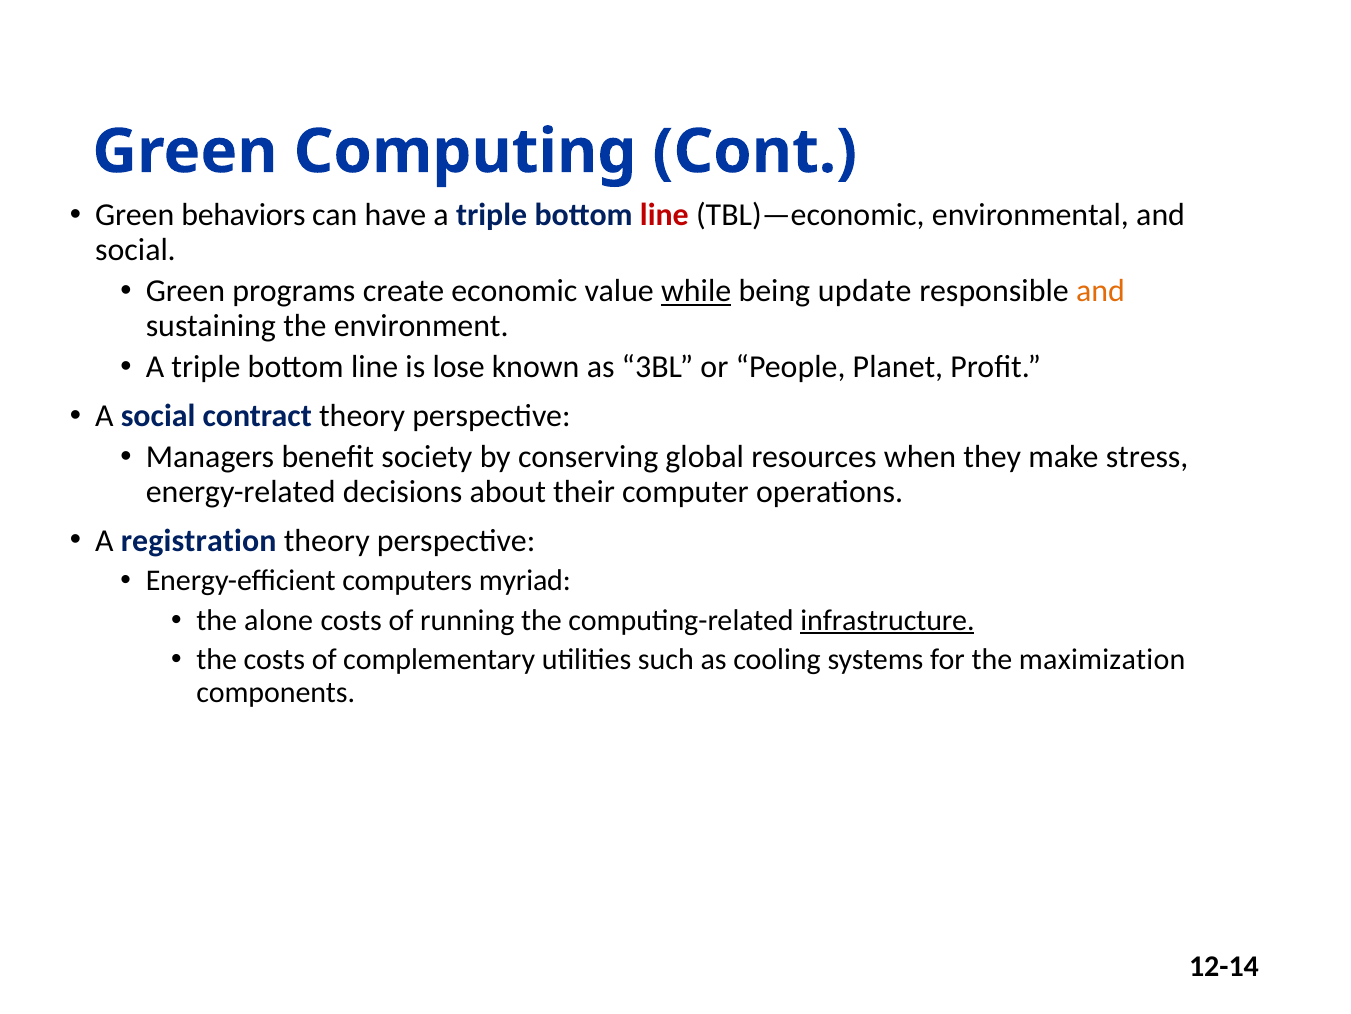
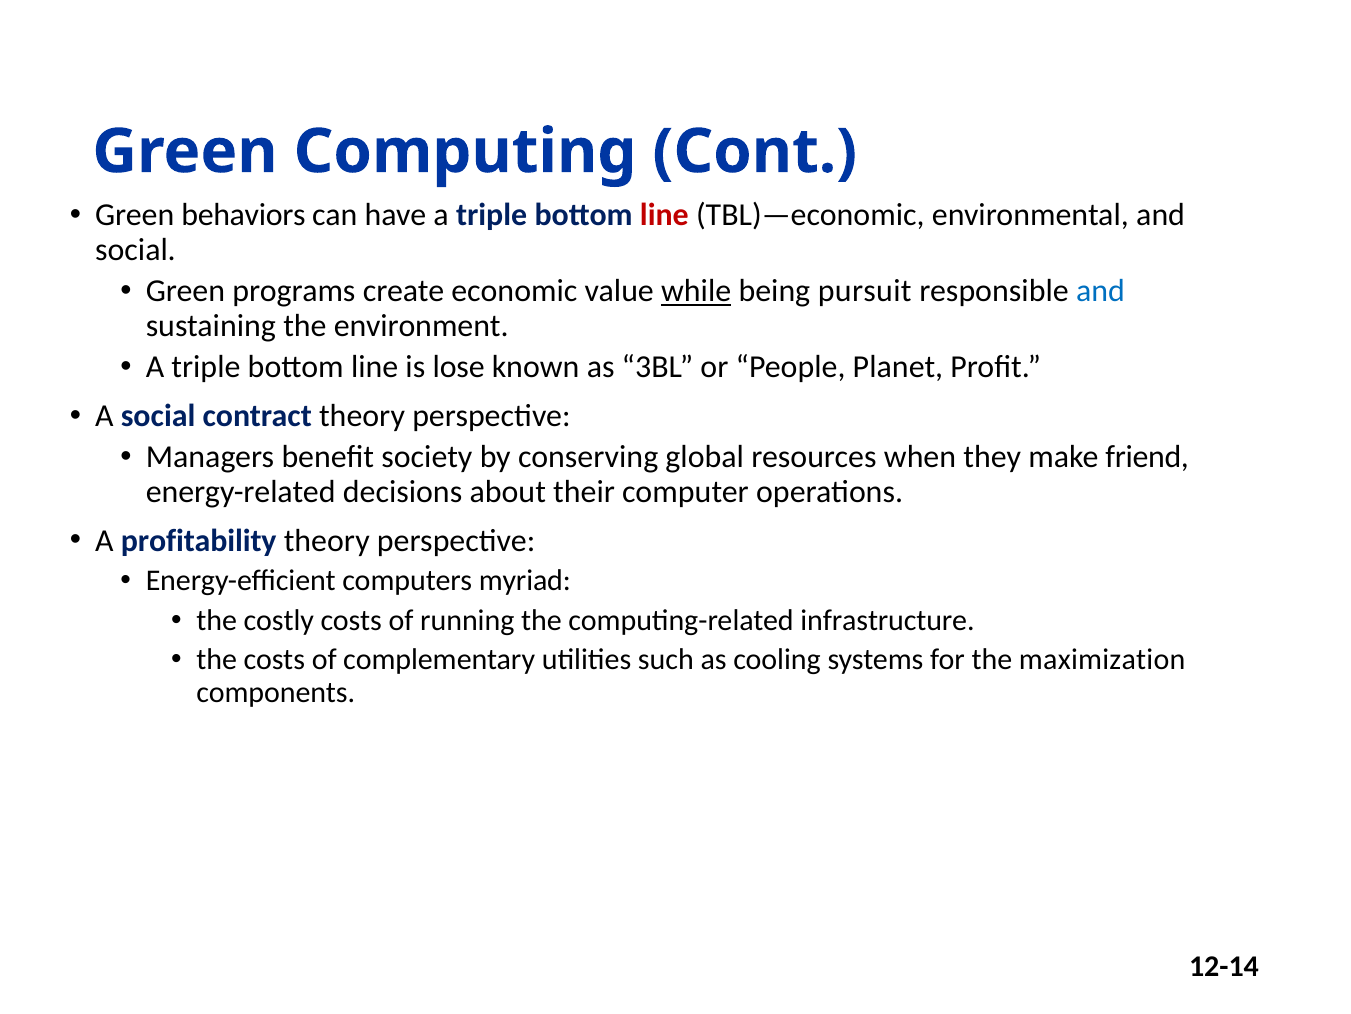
update: update -> pursuit (865, 291)
and colour: orange -> blue (1100, 291)
stress: stress -> friend (1147, 457)
registration: registration -> profitability (199, 540)
alone: alone -> costly (279, 620)
infrastructure underline: present -> none (888, 620)
